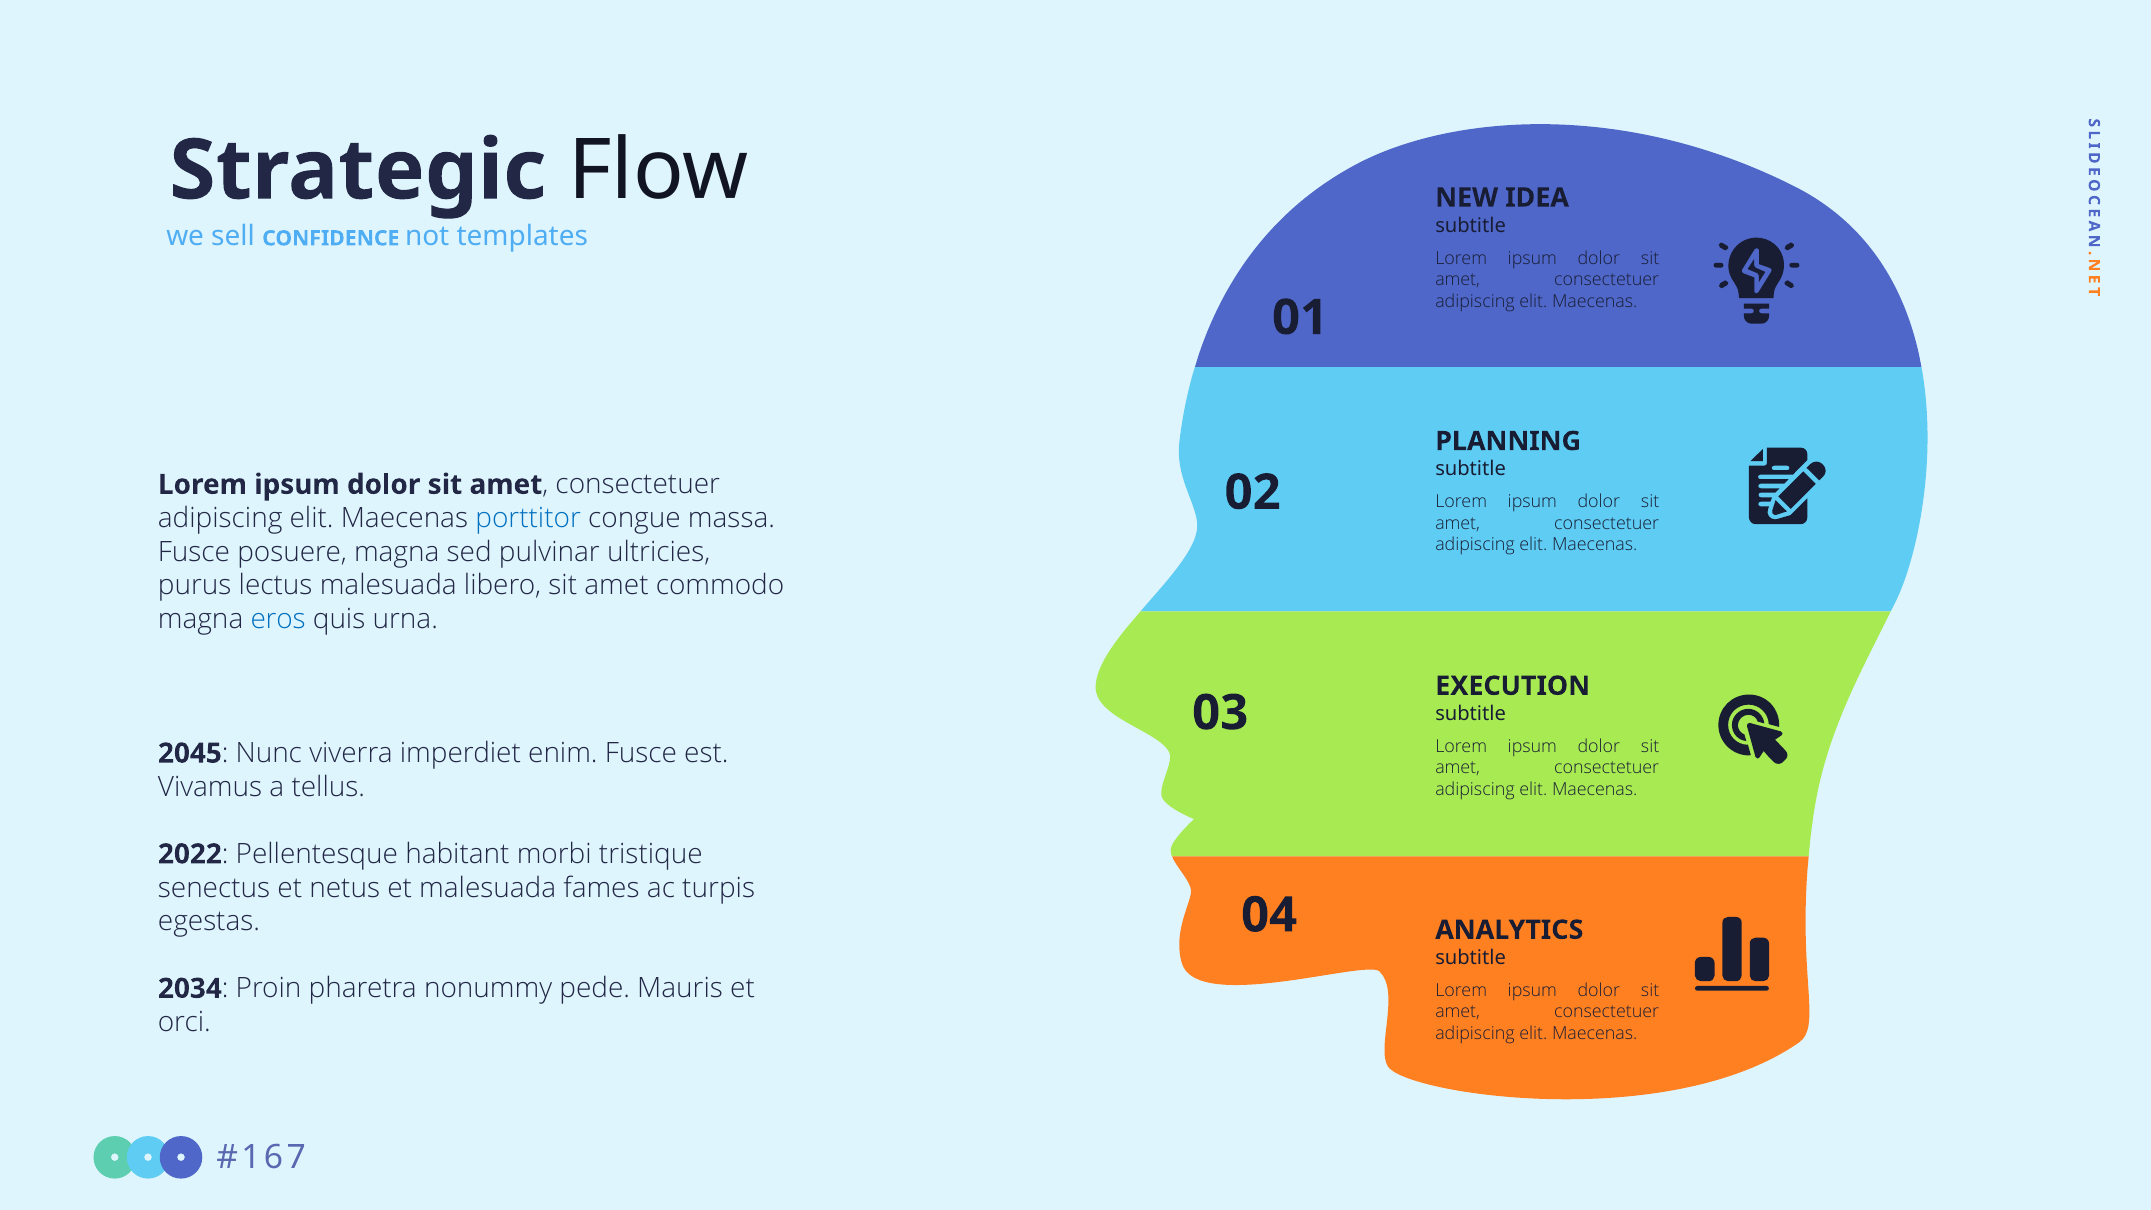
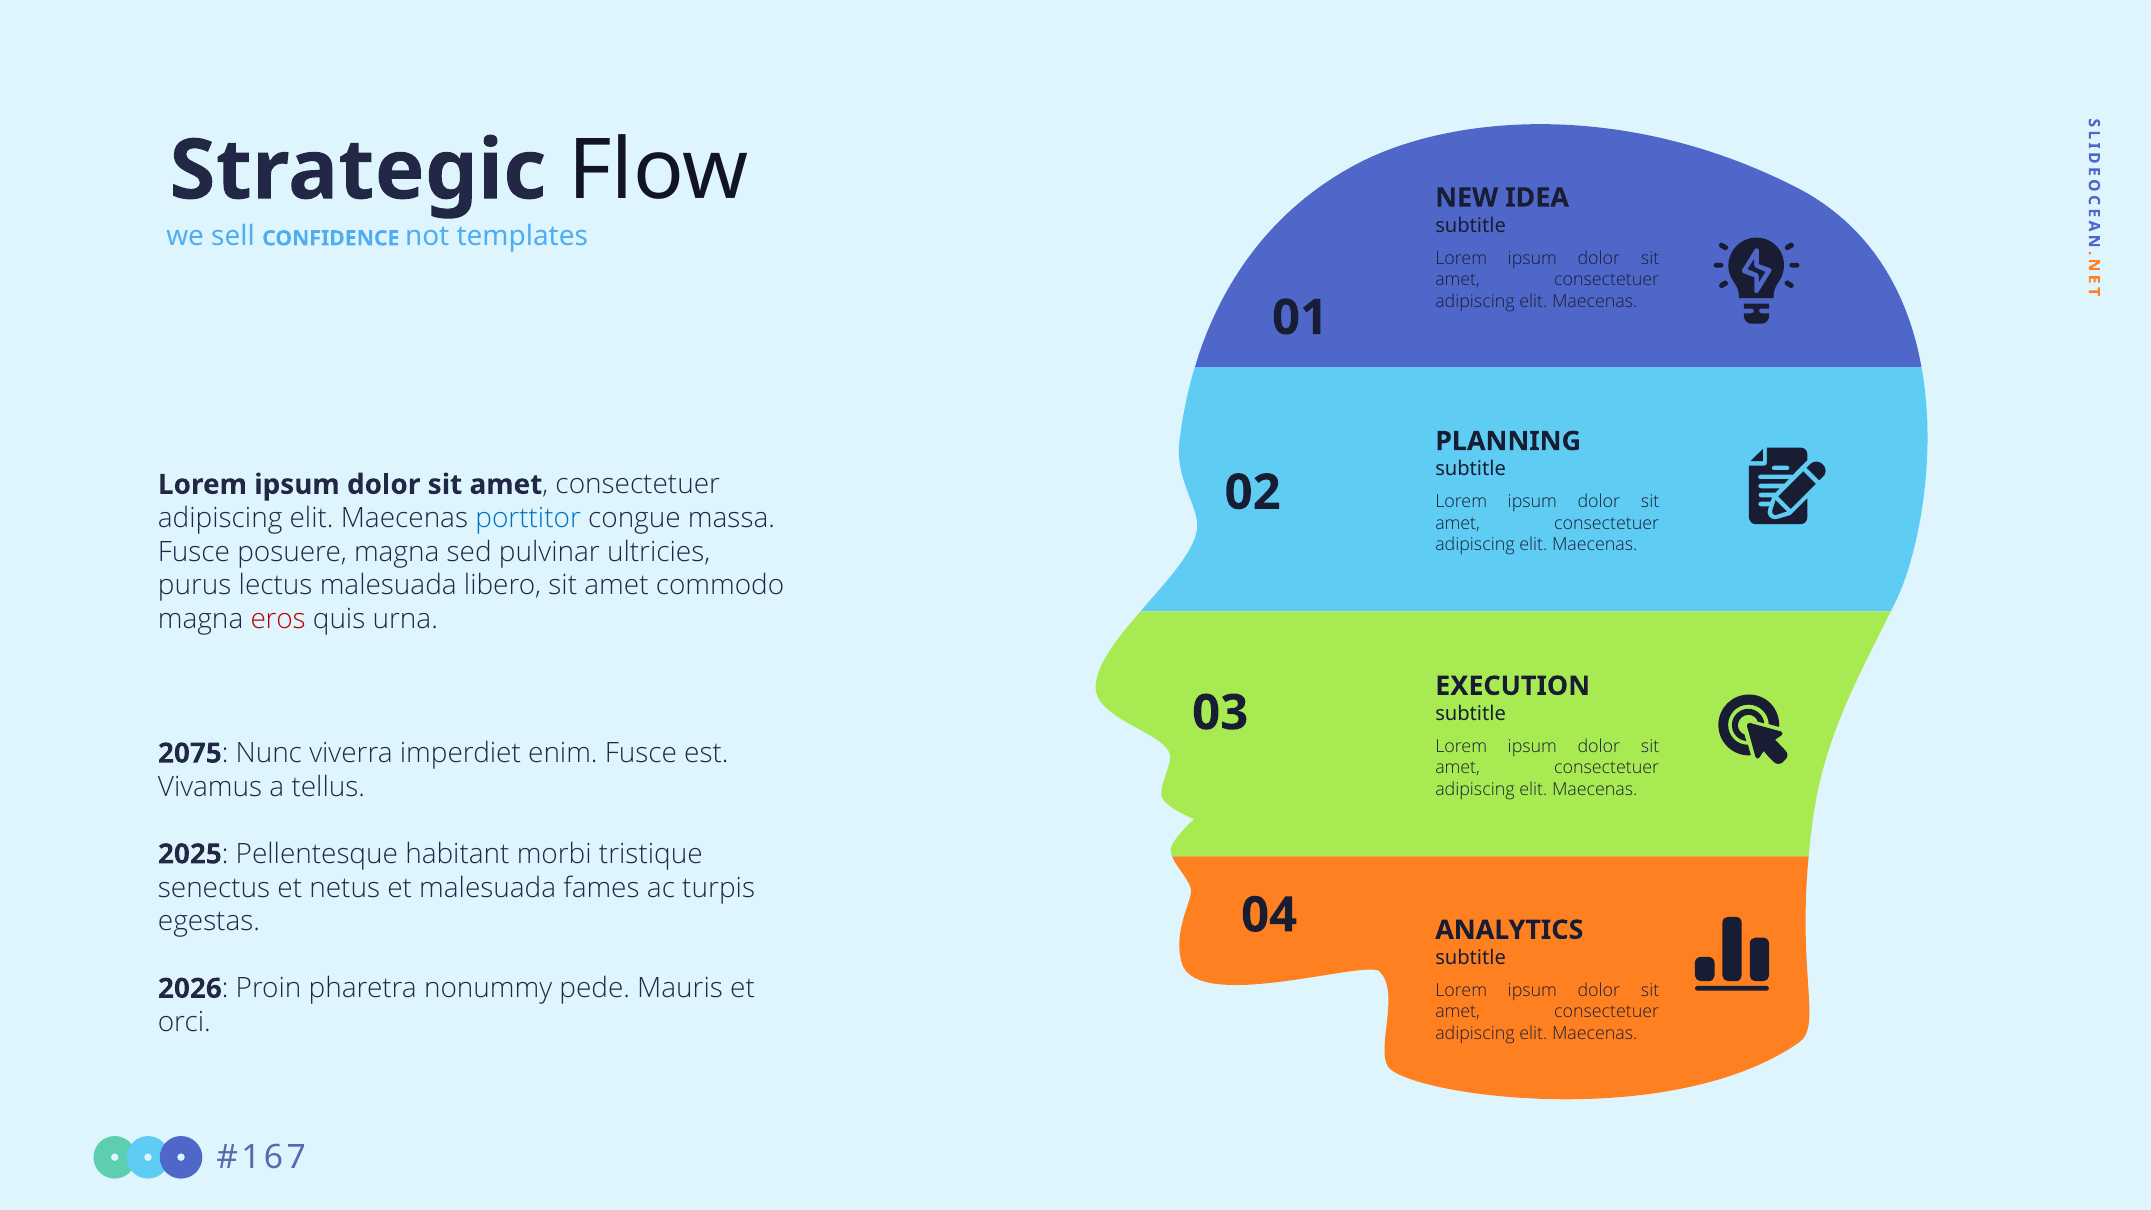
eros colour: blue -> red (278, 619)
2045: 2045 -> 2075 (190, 753)
2022: 2022 -> 2025 (190, 854)
2034: 2034 -> 2026 (190, 989)
